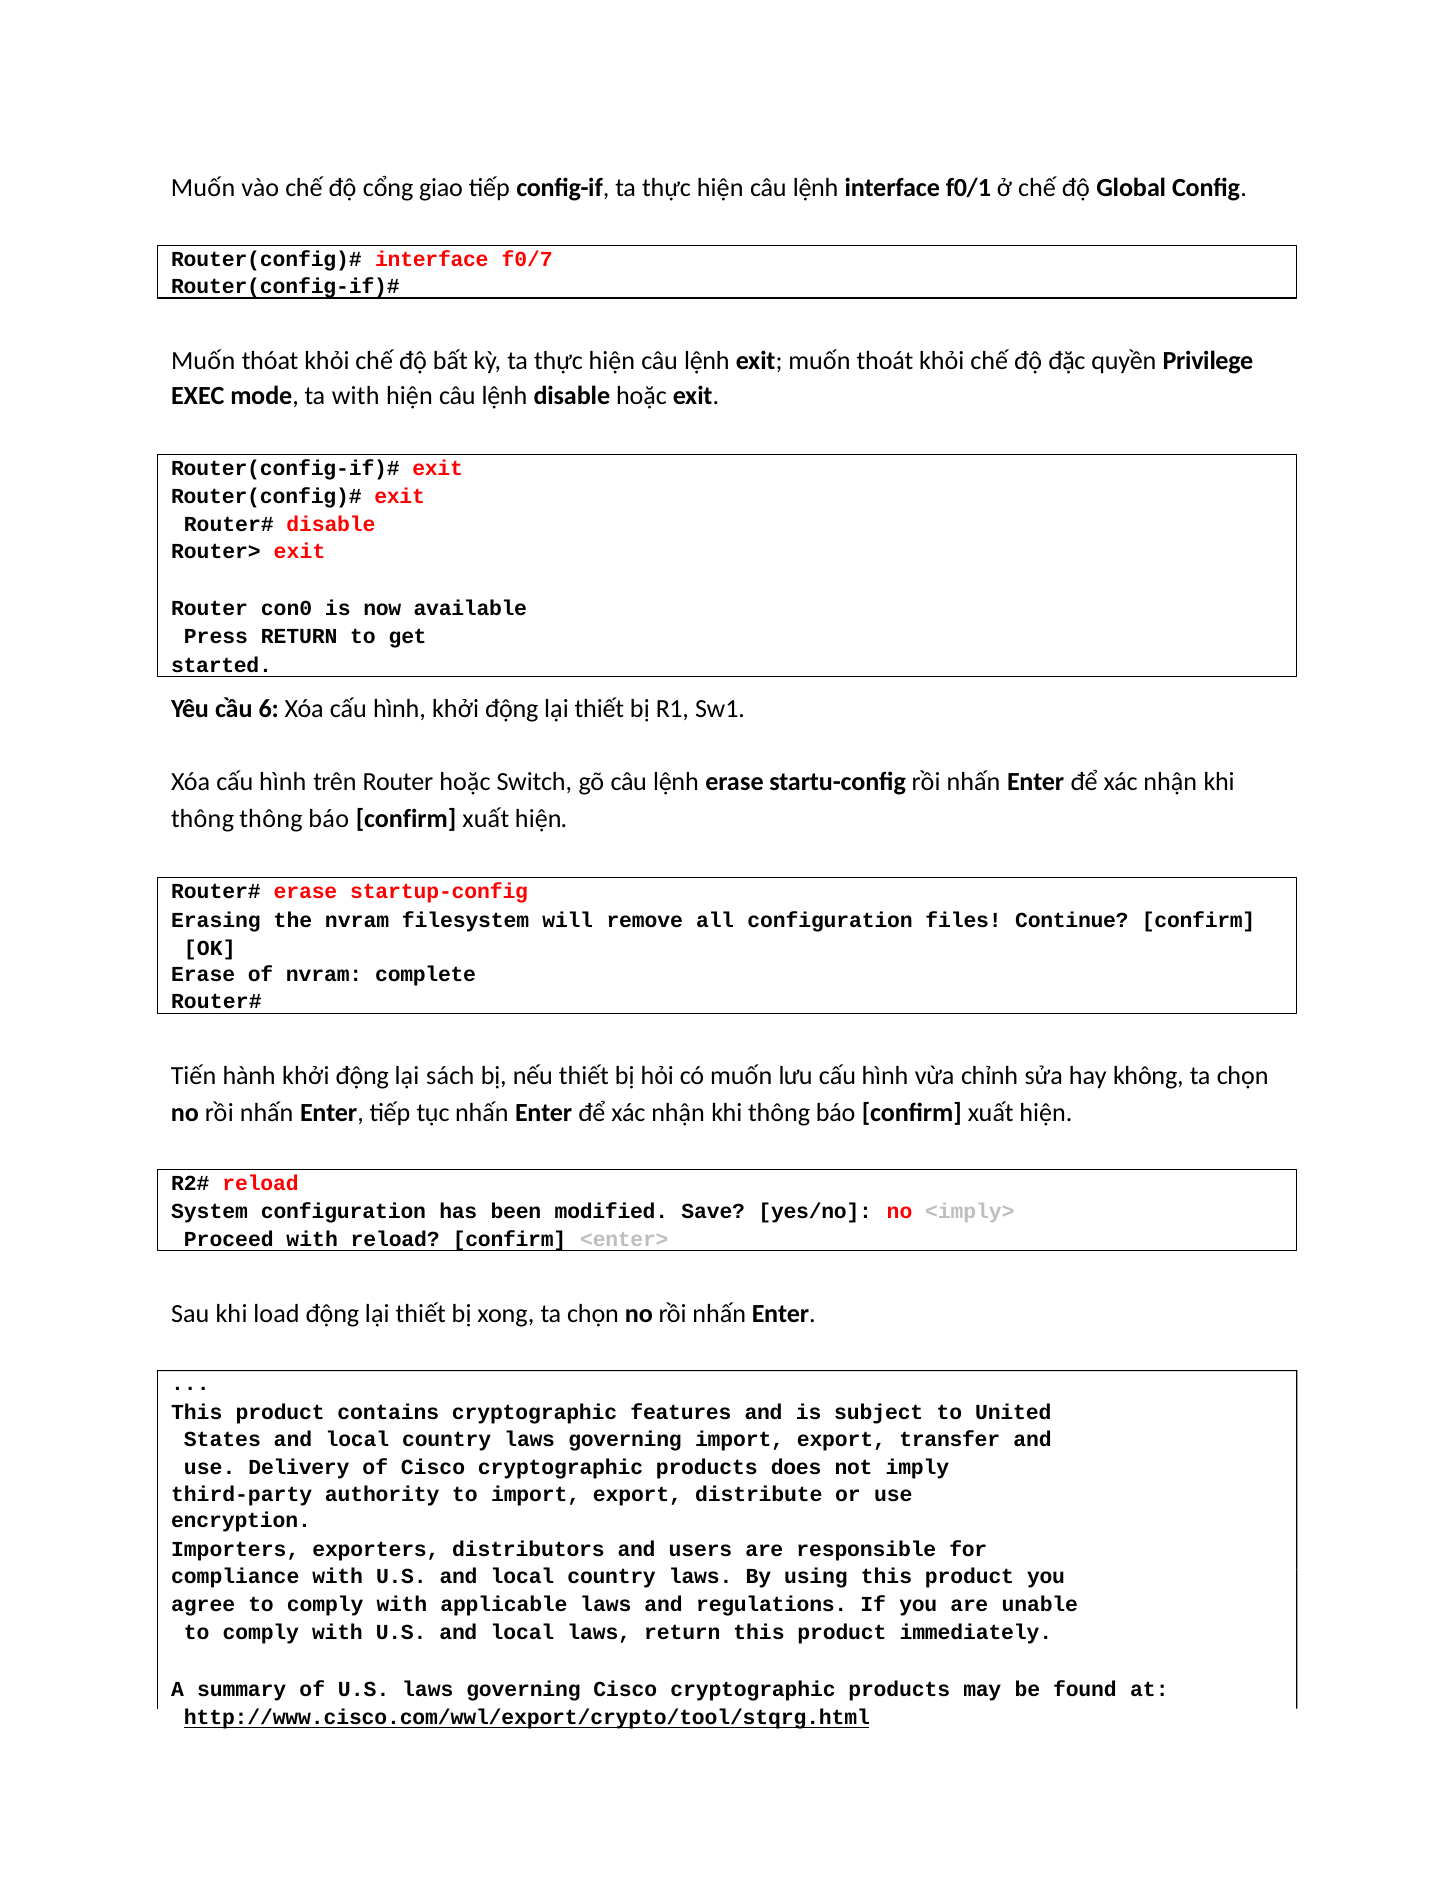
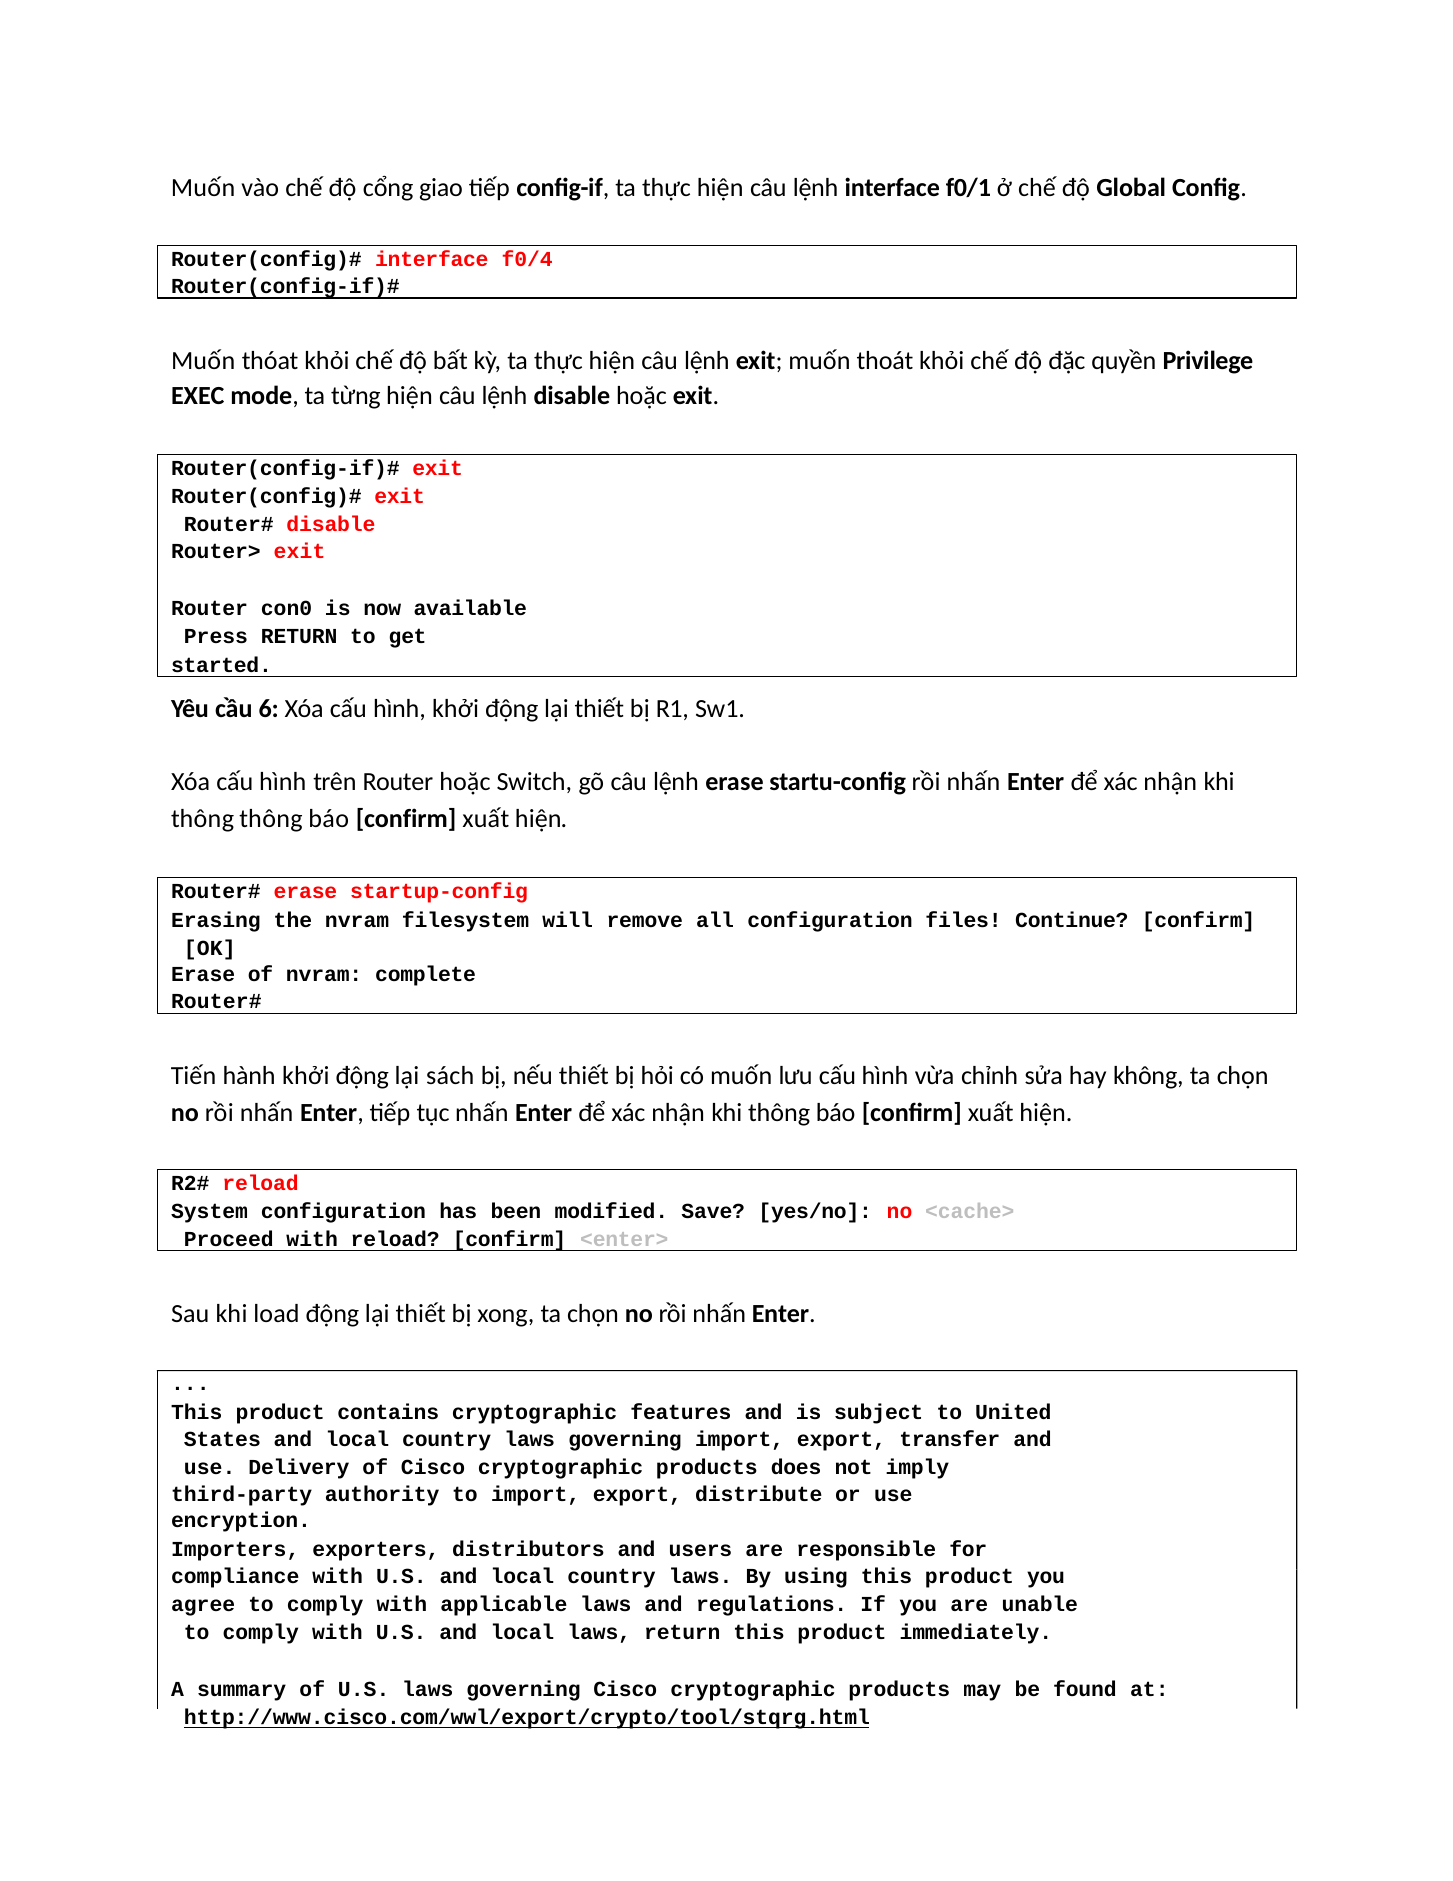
f0/7: f0/7 -> f0/4 (527, 259)
ta with: with -> từng (356, 396)
<imply>: <imply> -> <cache> (970, 1211)
